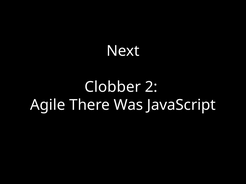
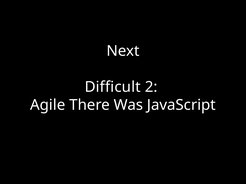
Clobber: Clobber -> Difficult (113, 87)
